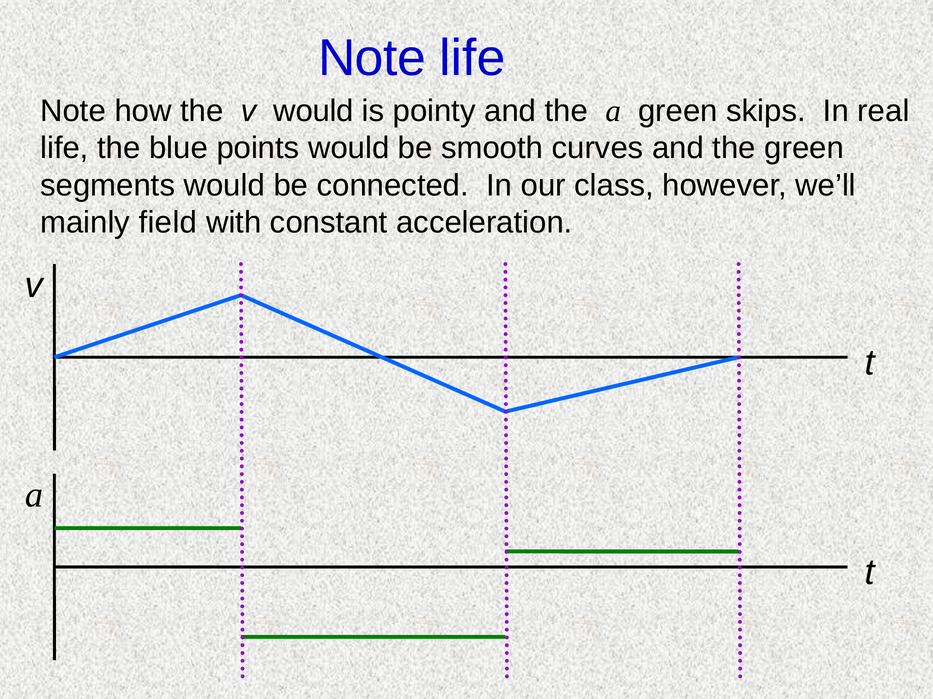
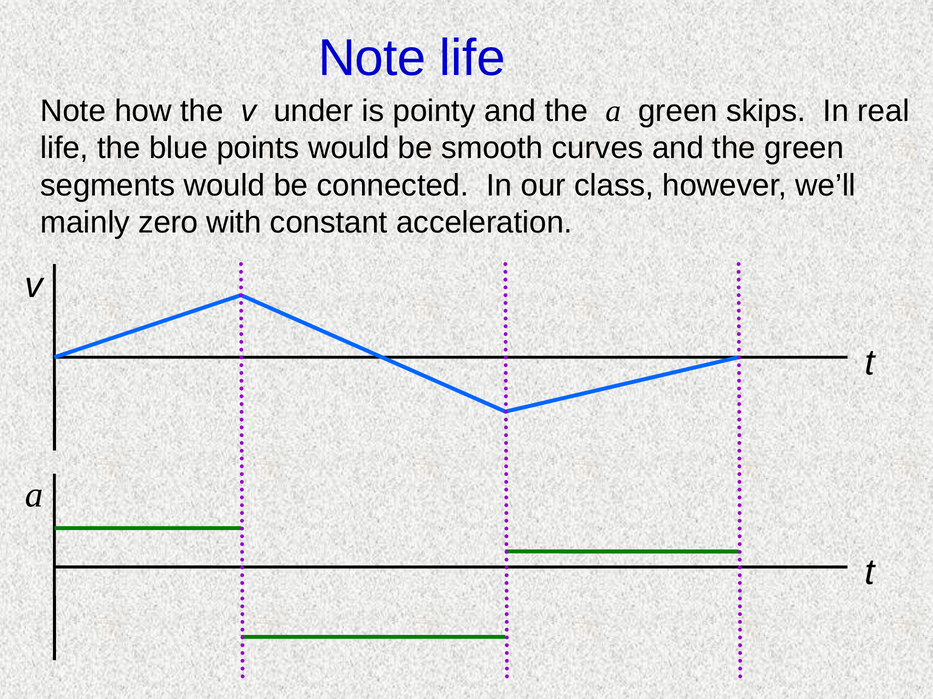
v would: would -> under (313, 111)
field: field -> zero (168, 223)
